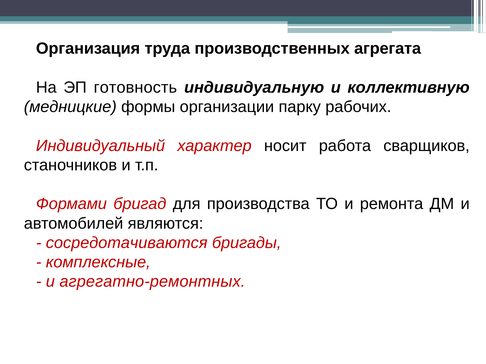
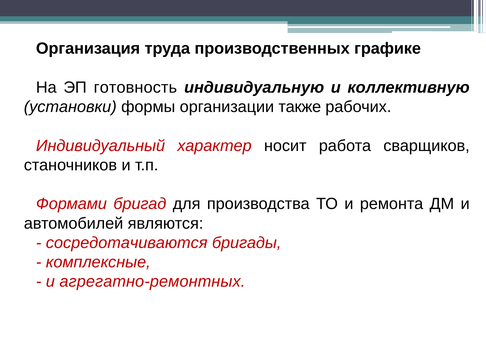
агрегата: агрегата -> графике (388, 49)
медницкие: медницкие -> установки (70, 107)
парку: парку -> также (300, 107)
